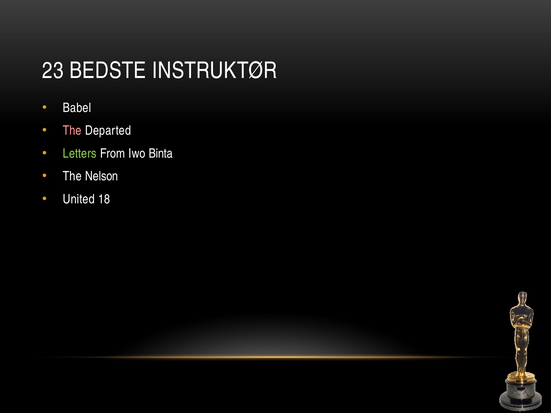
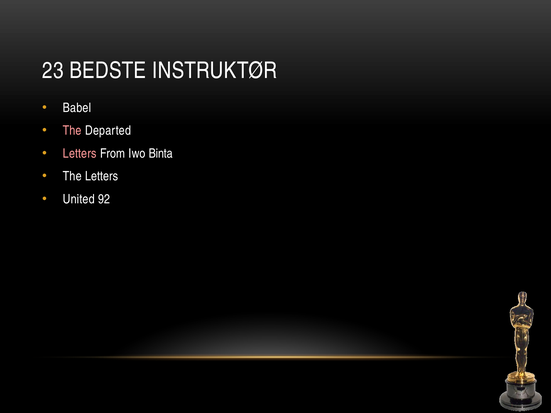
Letters colour: light green -> pink (80, 154)
The Nelson: Nelson -> Letters (102, 176)
18: 18 -> 92 (104, 199)
